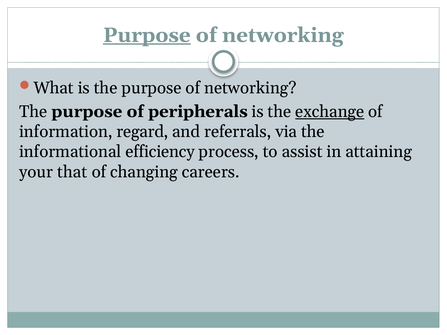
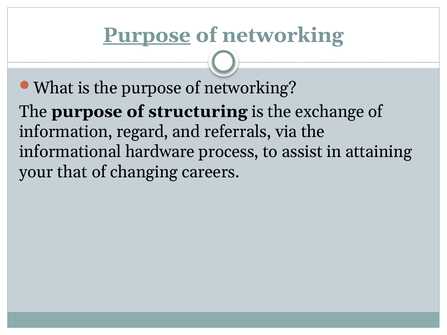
peripherals: peripherals -> structuring (198, 112)
exchange underline: present -> none (330, 112)
efficiency: efficiency -> hardware (160, 152)
